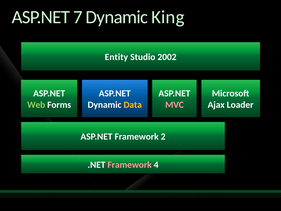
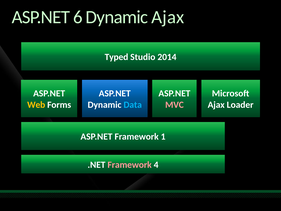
7: 7 -> 6 (78, 17)
Dynamic King: King -> Ajax (168, 17)
Entity: Entity -> Typed (116, 57)
2002: 2002 -> 2014 (167, 57)
Web colour: light green -> yellow (36, 105)
Data colour: yellow -> light blue (133, 105)
2: 2 -> 1 (163, 136)
